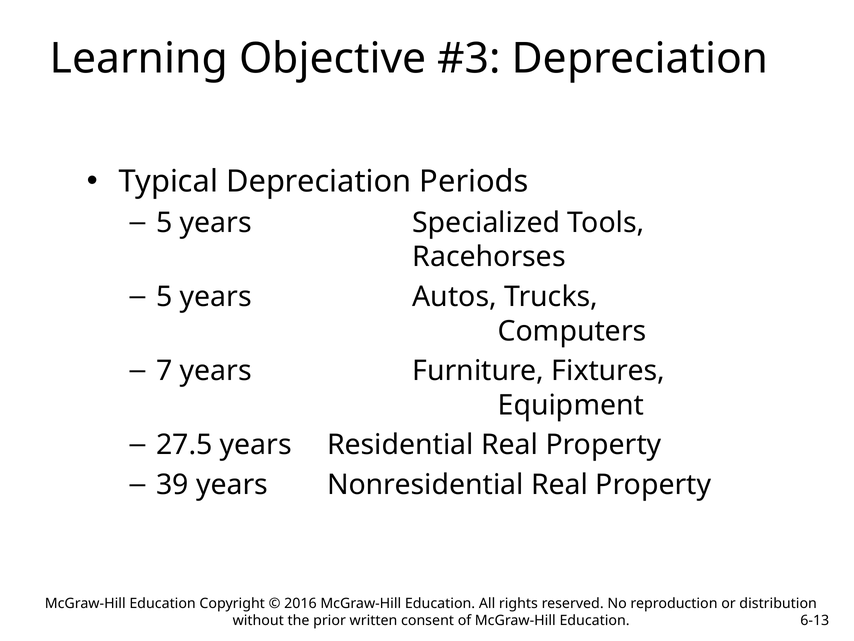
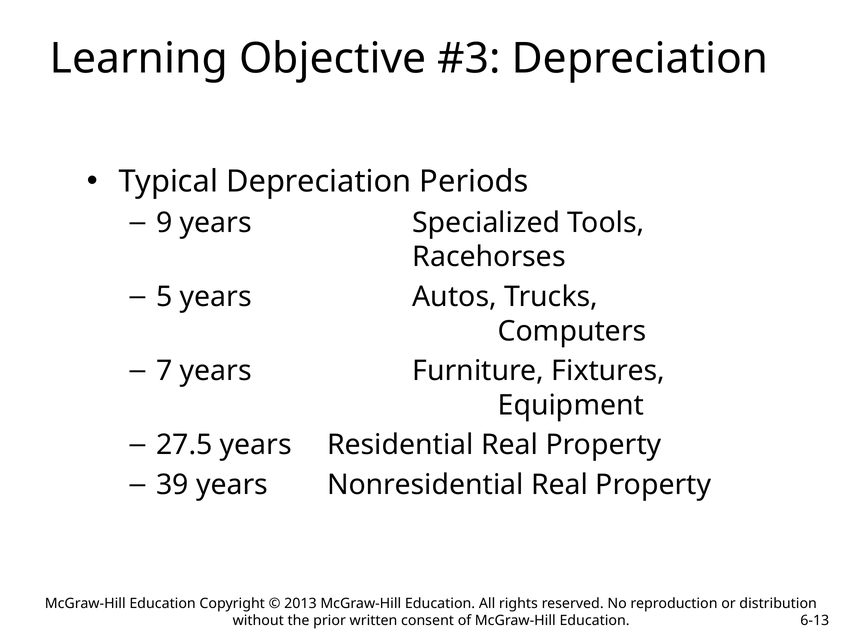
5: 5 -> 9 (164, 223)
2016: 2016 -> 2013 (300, 603)
